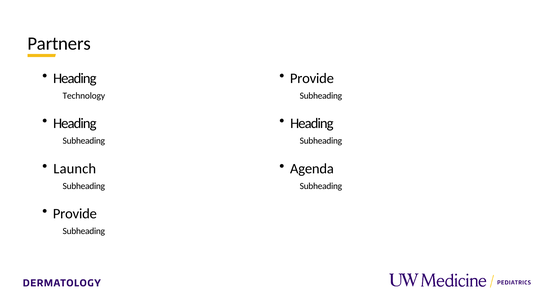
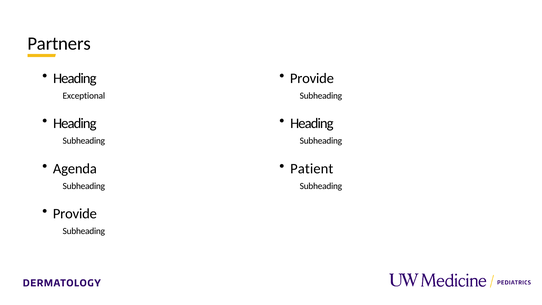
Technology: Technology -> Exceptional (84, 96)
Launch: Launch -> Agenda (75, 169)
Agenda: Agenda -> Patient (312, 169)
